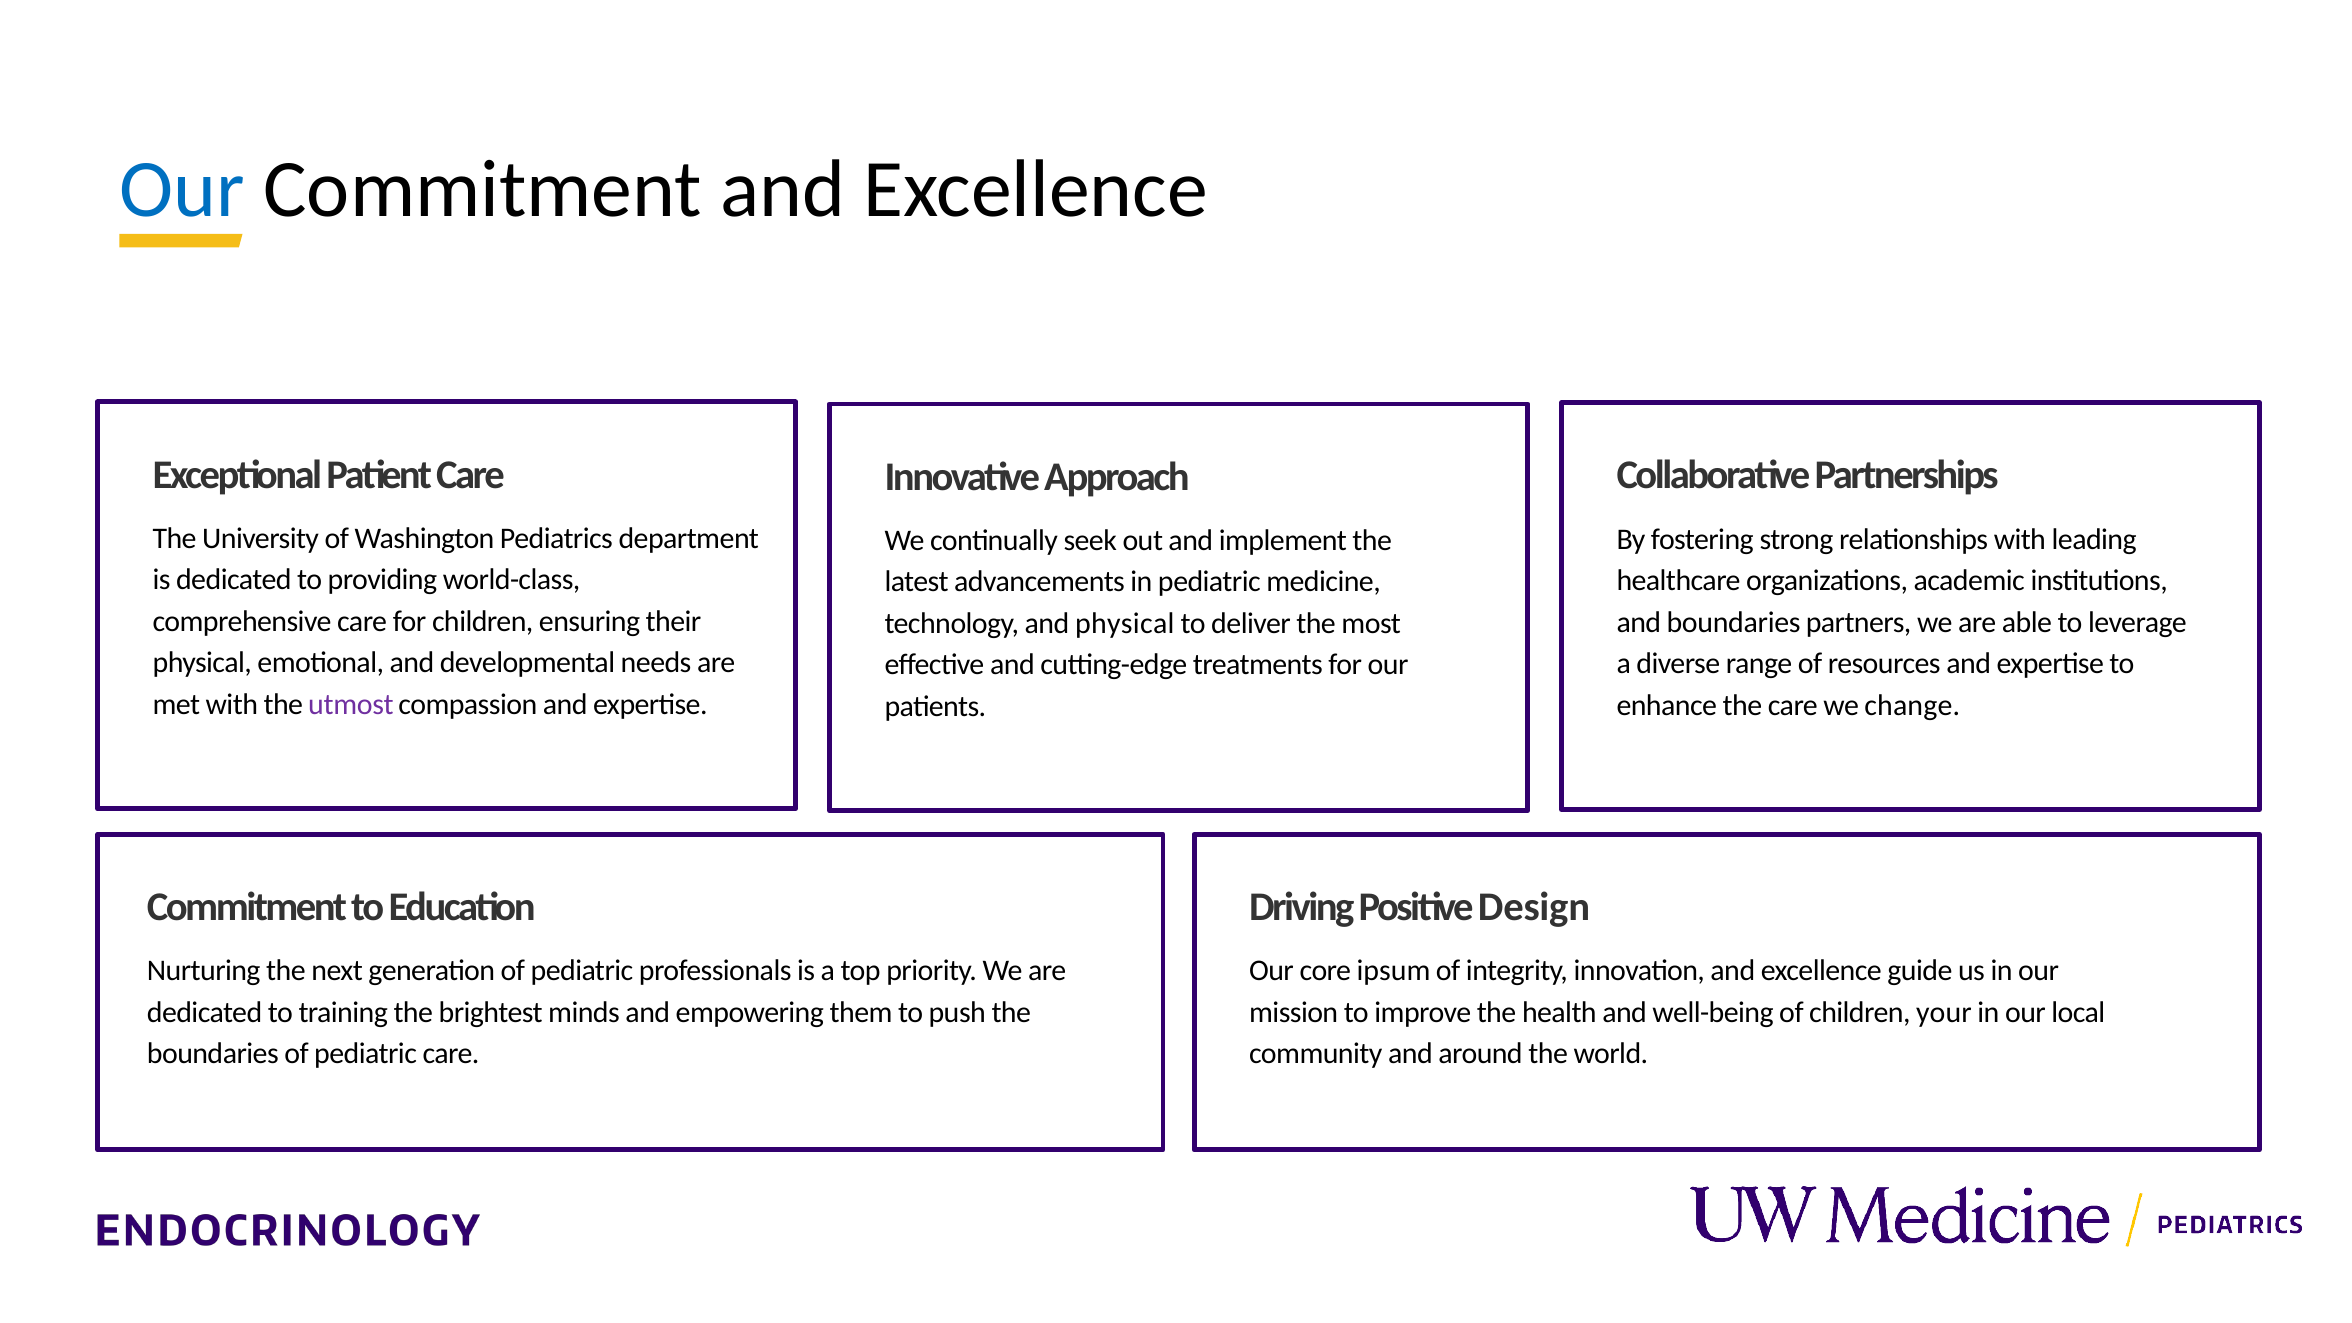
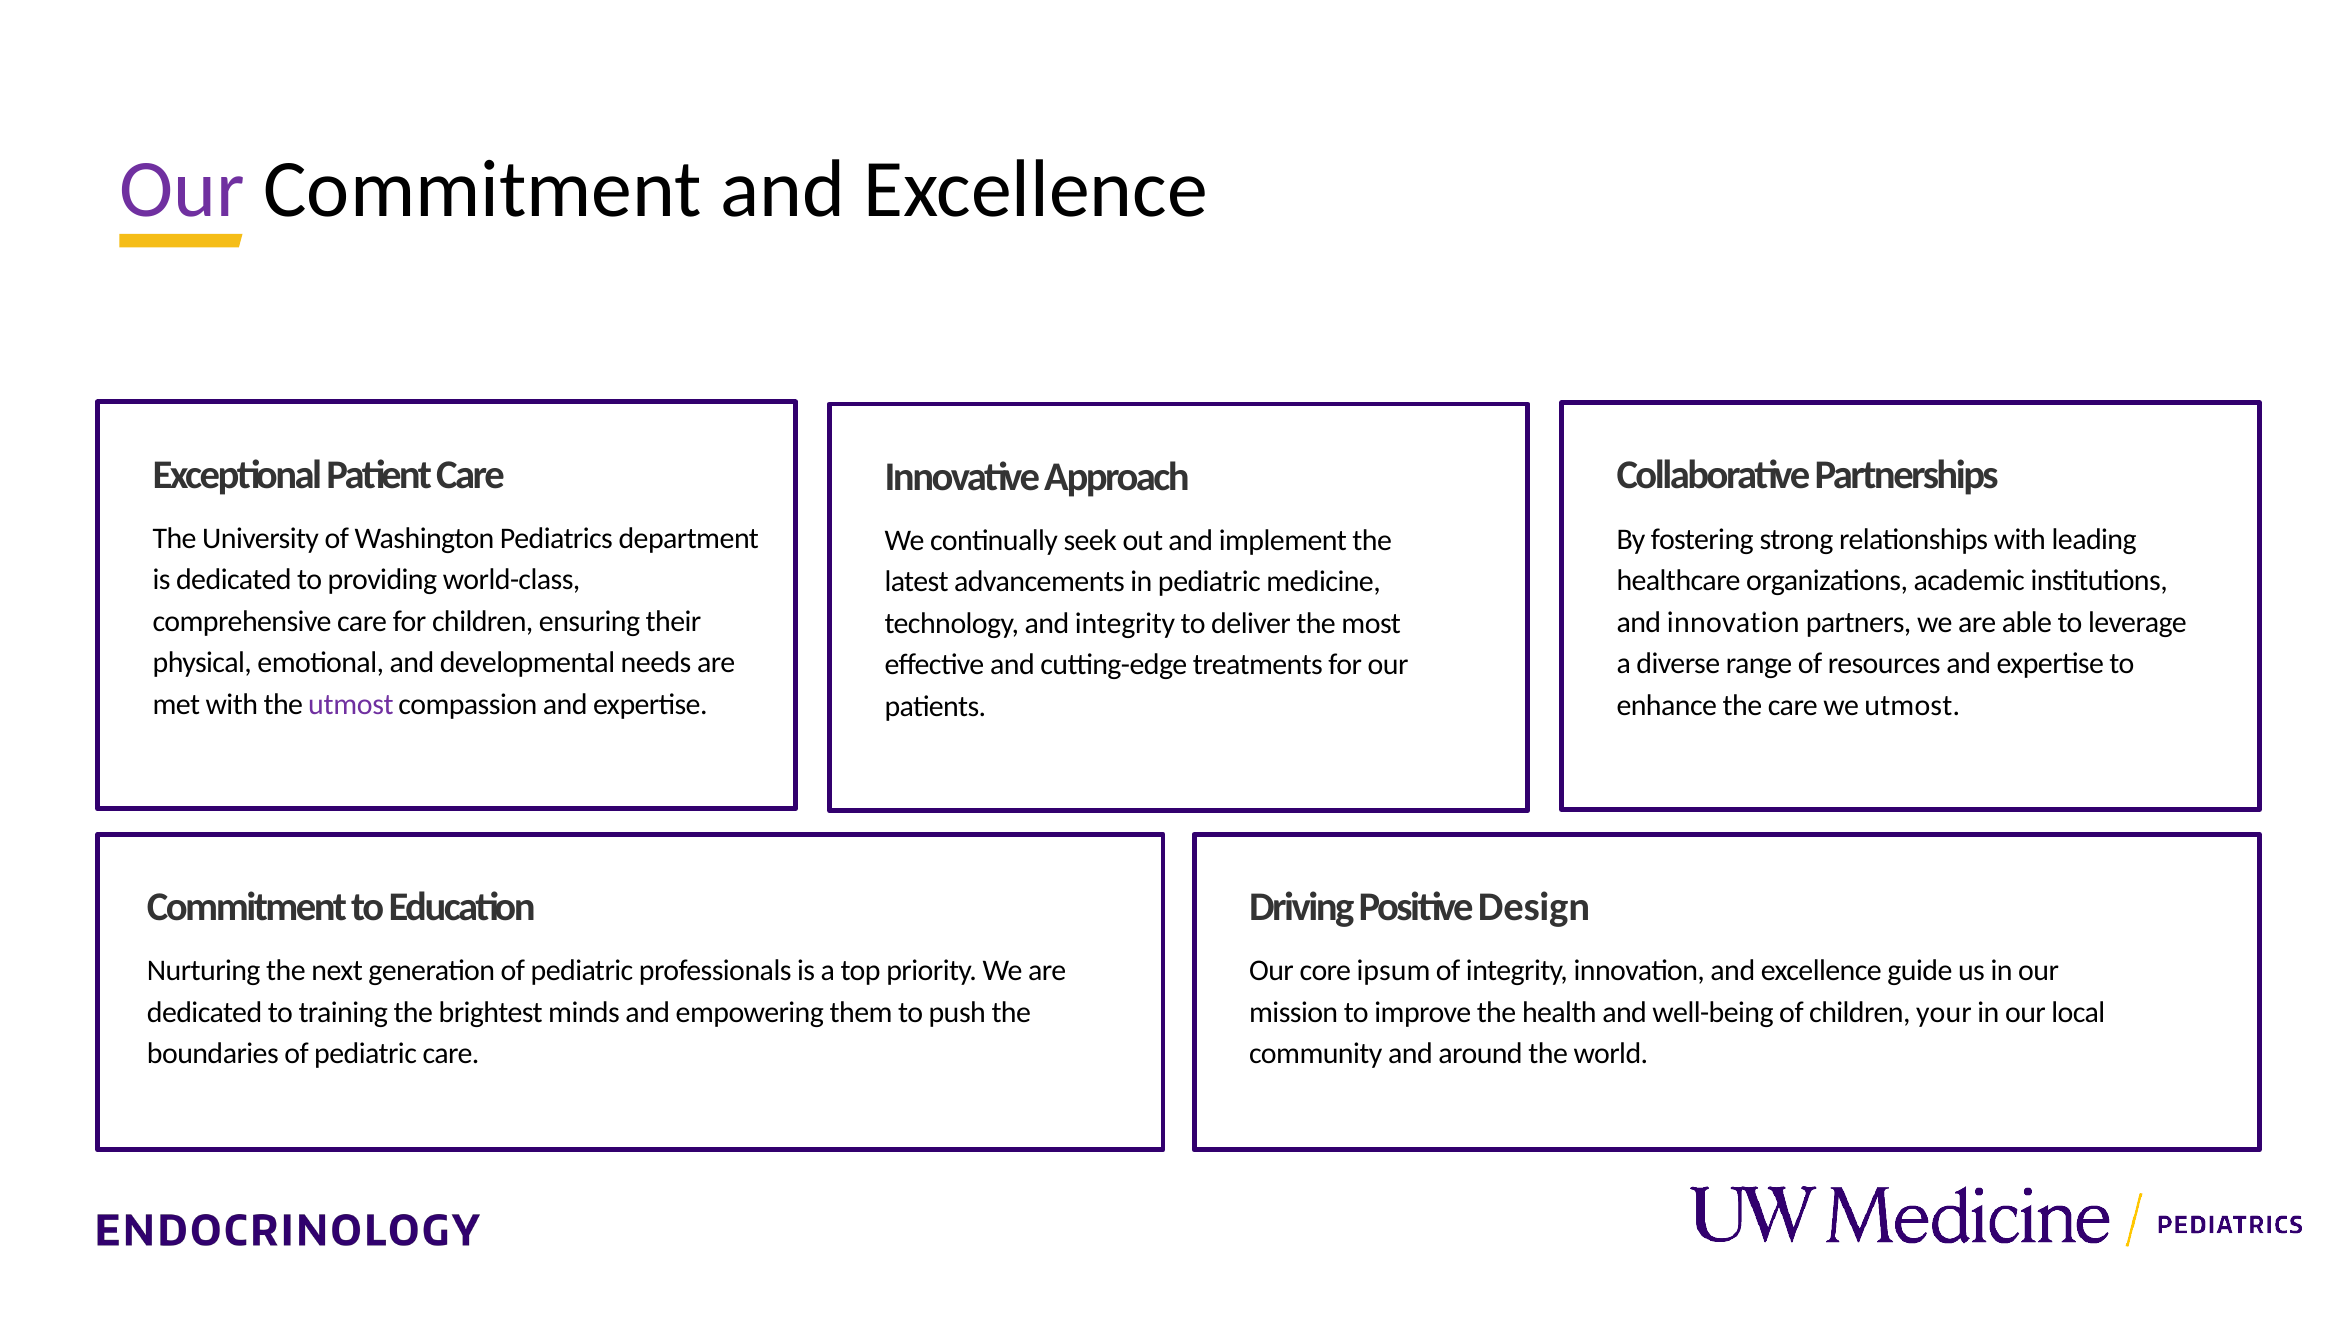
Our colour: blue -> purple (182, 189)
and boundaries: boundaries -> innovation (1733, 622)
and physical: physical -> integrity (1125, 624)
we change: change -> utmost (1912, 705)
